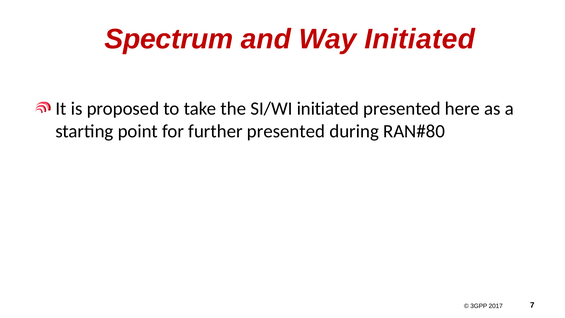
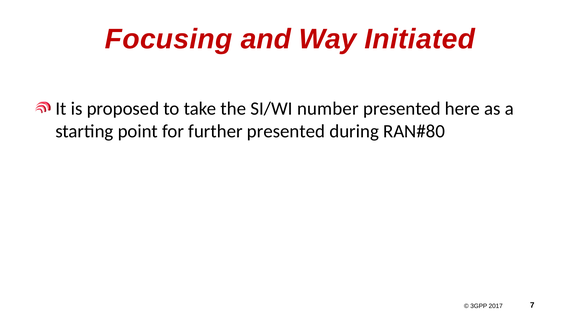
Spectrum: Spectrum -> Focusing (169, 39)
SI/WI initiated: initiated -> number (328, 109)
